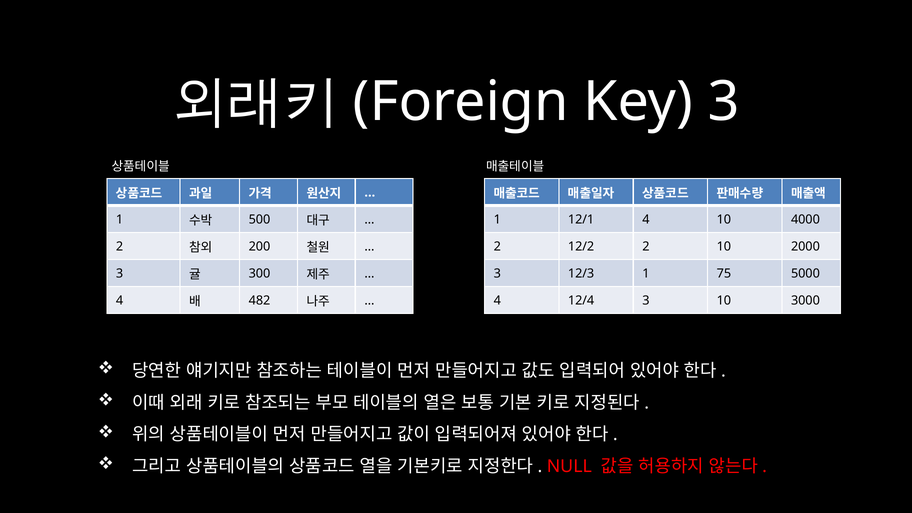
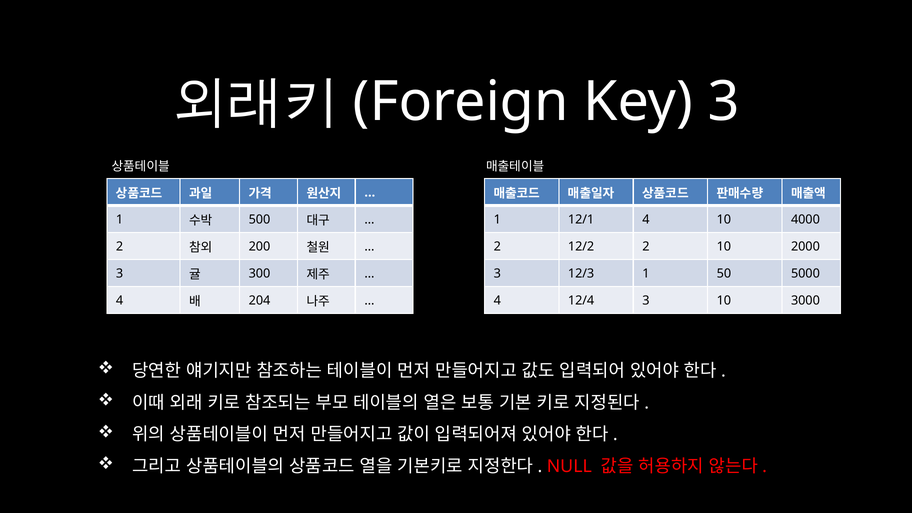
75: 75 -> 50 (724, 273)
482: 482 -> 204 (260, 300)
